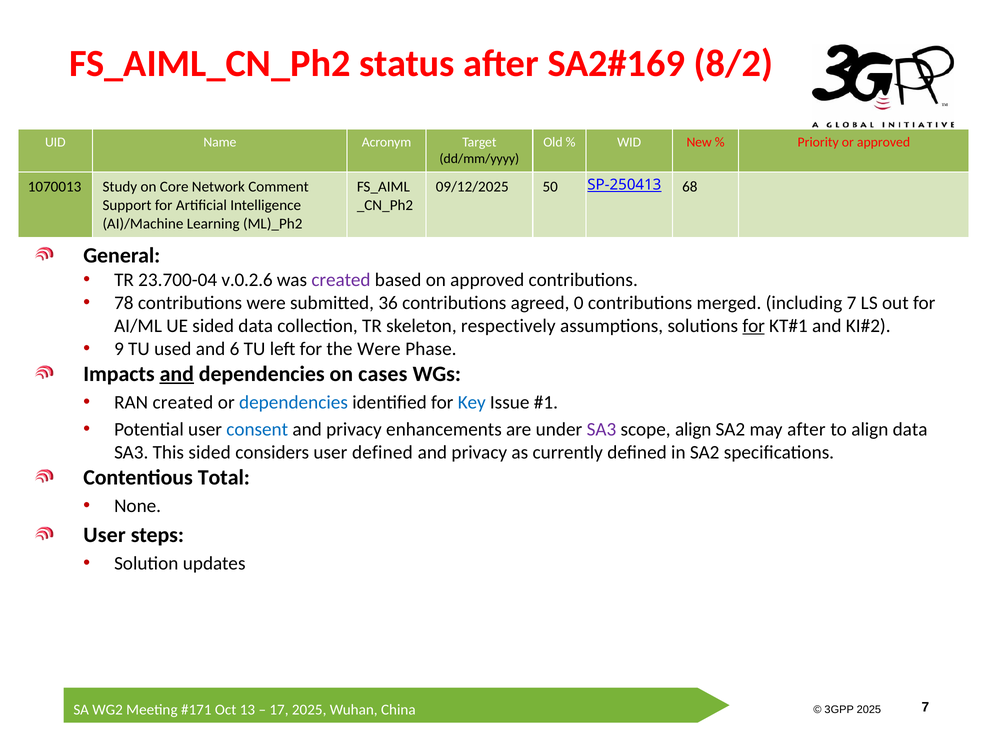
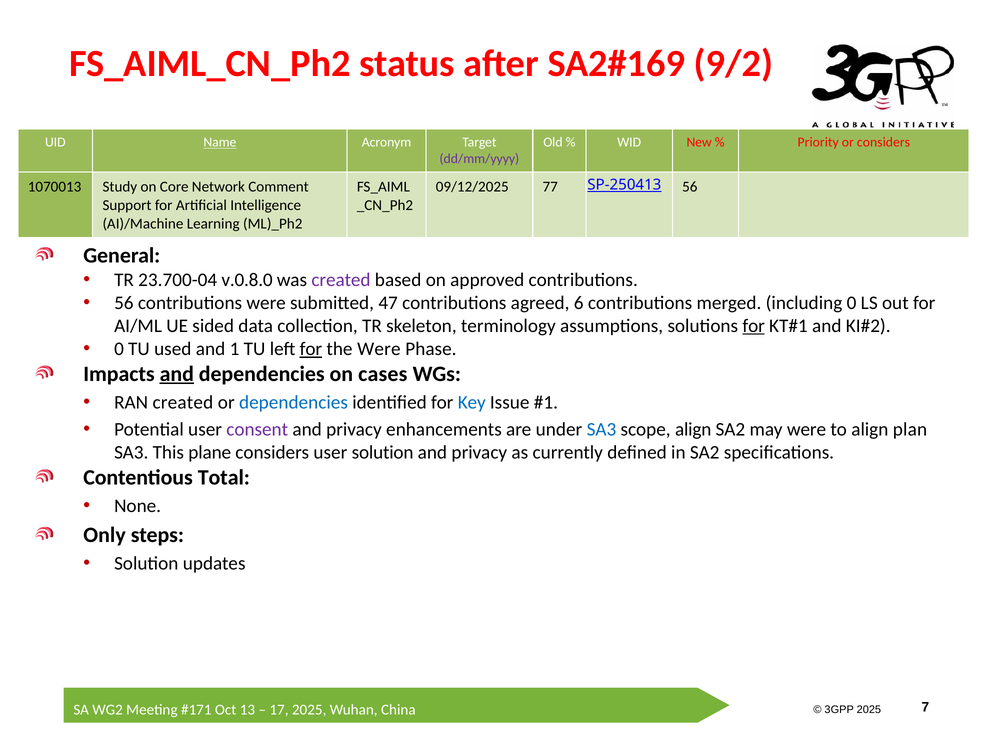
8/2: 8/2 -> 9/2 (733, 64)
Name underline: none -> present (220, 142)
or approved: approved -> considers (883, 142)
dd/mm/yyyy colour: black -> purple (479, 159)
50: 50 -> 77 (550, 187)
SP-250413 68: 68 -> 56 (690, 187)
v.0.2.6: v.0.2.6 -> v.0.8.0 (247, 280)
78: 78 -> 56 (124, 303)
36: 36 -> 47 (388, 303)
0: 0 -> 6 (579, 303)
including 7: 7 -> 0 (852, 303)
respectively: respectively -> terminology (508, 326)
9: 9 -> 0 (119, 349)
6: 6 -> 1 (235, 349)
for underline: none -> present (311, 349)
consent colour: blue -> purple (257, 430)
SA3 colour: purple -> blue (601, 430)
may after: after -> were (807, 430)
align data: data -> plan (910, 430)
This sided: sided -> plane (210, 453)
user defined: defined -> solution (383, 453)
User: User -> Only (105, 535)
